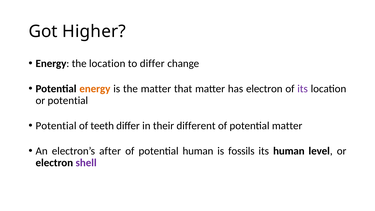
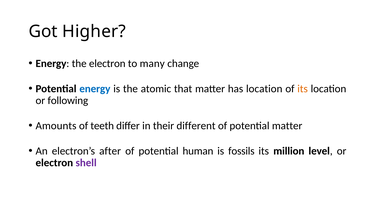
the location: location -> electron (107, 63)
to differ: differ -> many (152, 63)
energy colour: orange -> blue (95, 89)
the matter: matter -> atomic (156, 89)
has electron: electron -> location (264, 89)
its colour: purple -> orange (303, 89)
or potential: potential -> following (68, 100)
Potential: Potential -> Amounts (56, 126)
its human: human -> million (289, 151)
